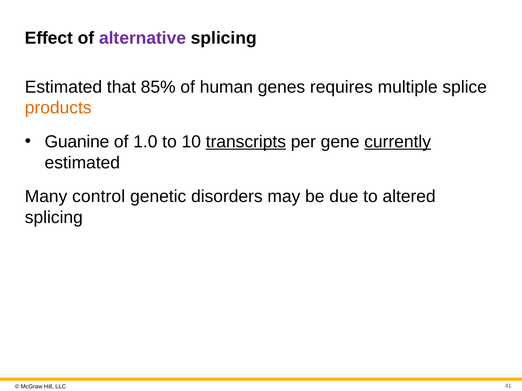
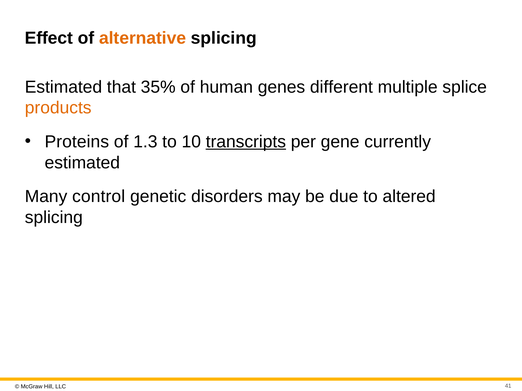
alternative colour: purple -> orange (143, 38)
85%: 85% -> 35% (158, 87)
requires: requires -> different (341, 87)
Guanine: Guanine -> Proteins (77, 142)
1.0: 1.0 -> 1.3 (145, 142)
currently underline: present -> none (398, 142)
